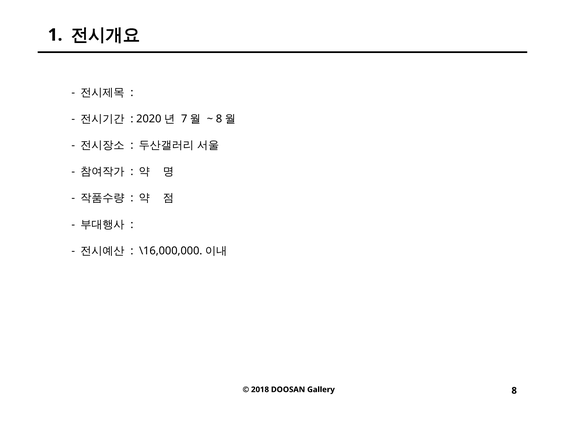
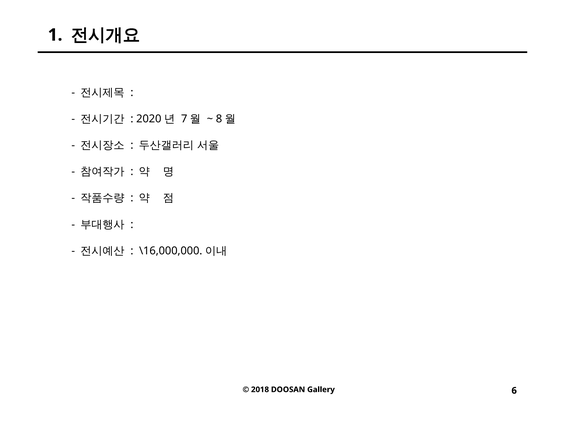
8: 8 -> 6 (514, 390)
